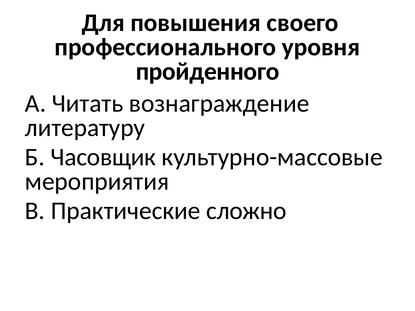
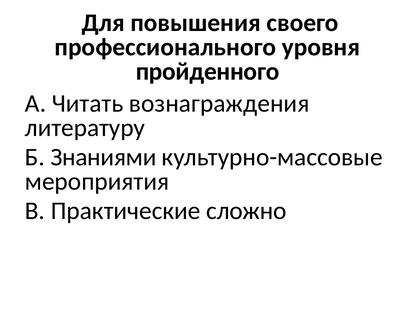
вознаграждение: вознаграждение -> вознаграждения (219, 103)
Часовщик: Часовщик -> Знаниями (103, 157)
